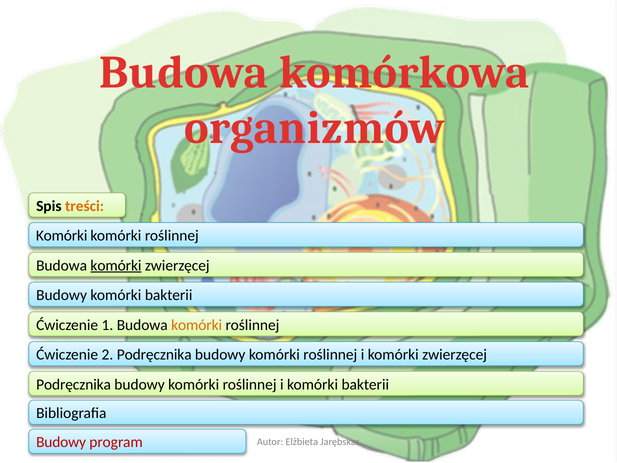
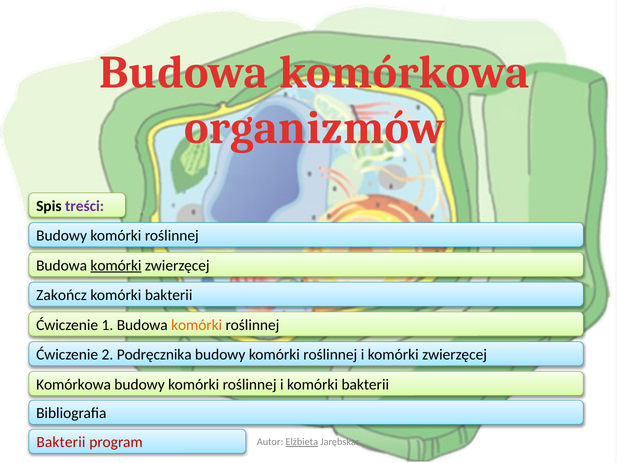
treści colour: orange -> purple (85, 206)
Komórki: Komórki -> Budowy (62, 236)
Budowy: Budowy -> Zakończ (62, 295)
Podręcznika: Podręcznika -> Komórkowa (74, 384)
Budowy: Budowy -> Bakterii (61, 442)
Elżbieta underline: none -> present (302, 442)
